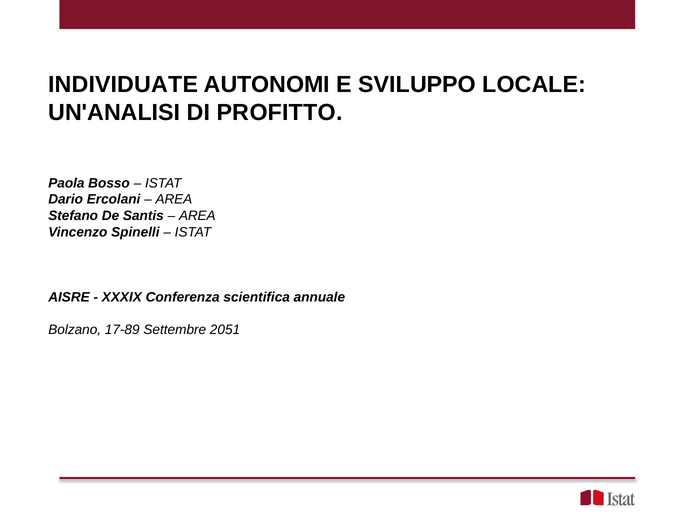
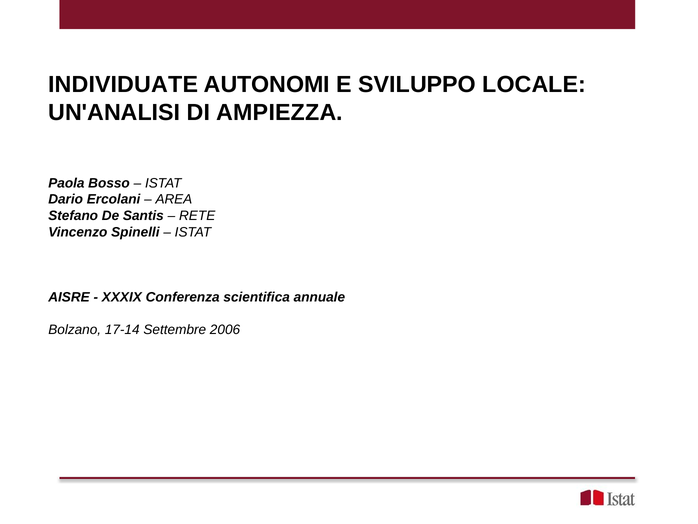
PROFITTO: PROFITTO -> AMPIEZZA (280, 113)
AREA: AREA -> RETE (197, 215)
17-89: 17-89 -> 17-14 (122, 330)
2051: 2051 -> 2006 (225, 330)
